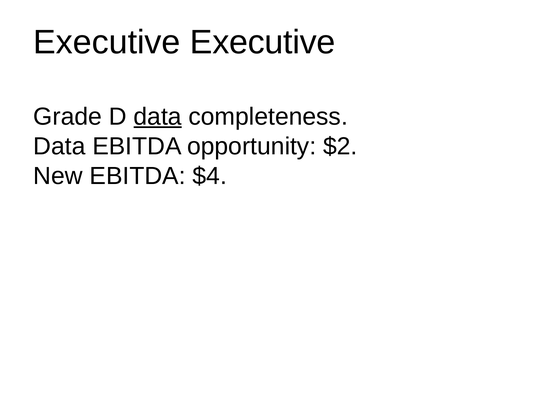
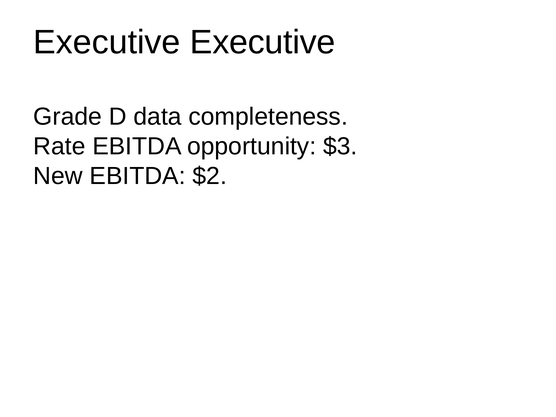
data underline: present -> none (158, 117)
Data: Data -> Rate (59, 146)
$2: $2 -> $3 (340, 146)
$4: $4 -> $2 (210, 176)
